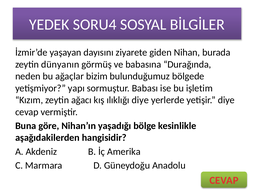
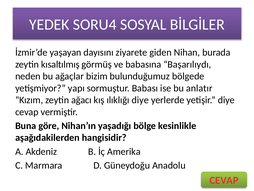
dünyanın: dünyanın -> kısaltılmış (60, 64)
Durağında: Durağında -> Başarılıydı (187, 64)
işletim: işletim -> anlatır (199, 88)
